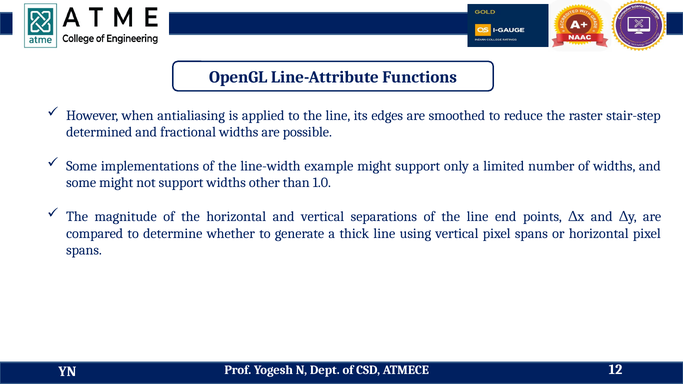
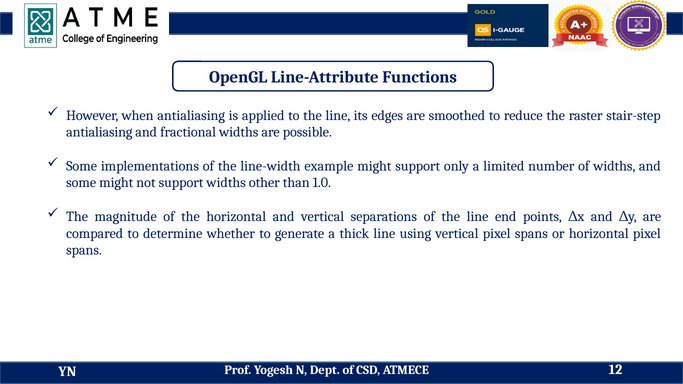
determined: determined -> antialiasing (99, 132)
